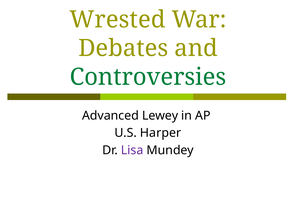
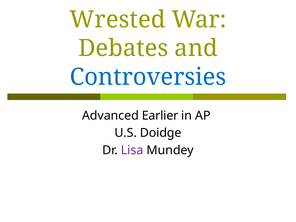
Controversies colour: green -> blue (148, 77)
Lewey: Lewey -> Earlier (160, 116)
Harper: Harper -> Doidge (161, 133)
